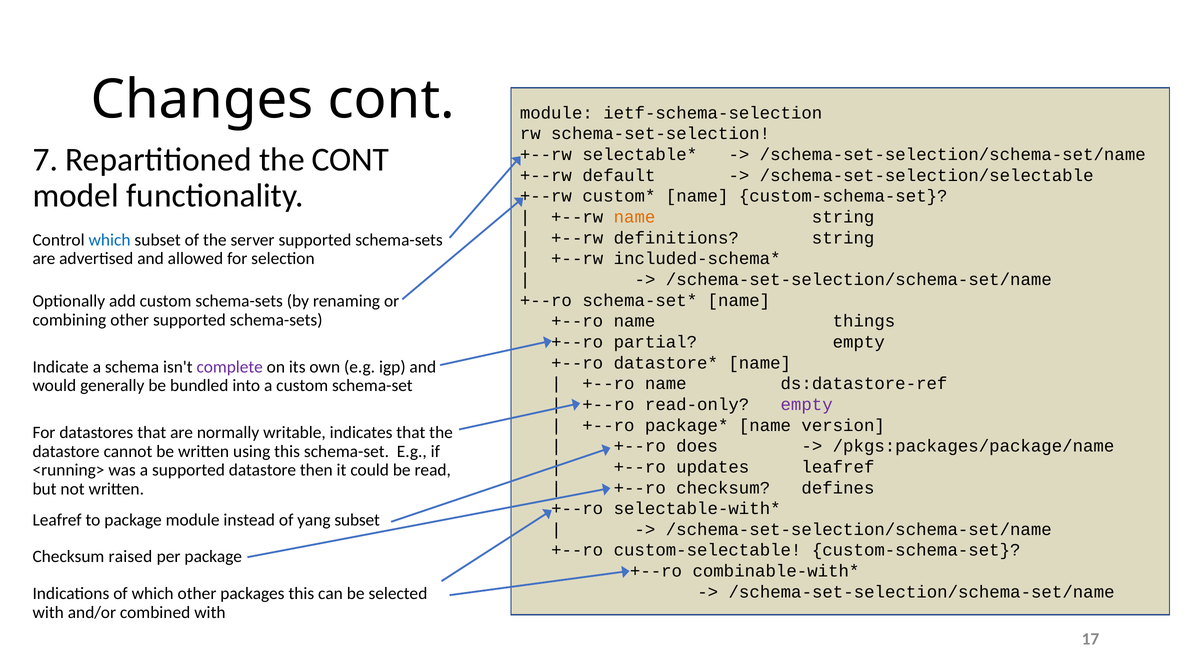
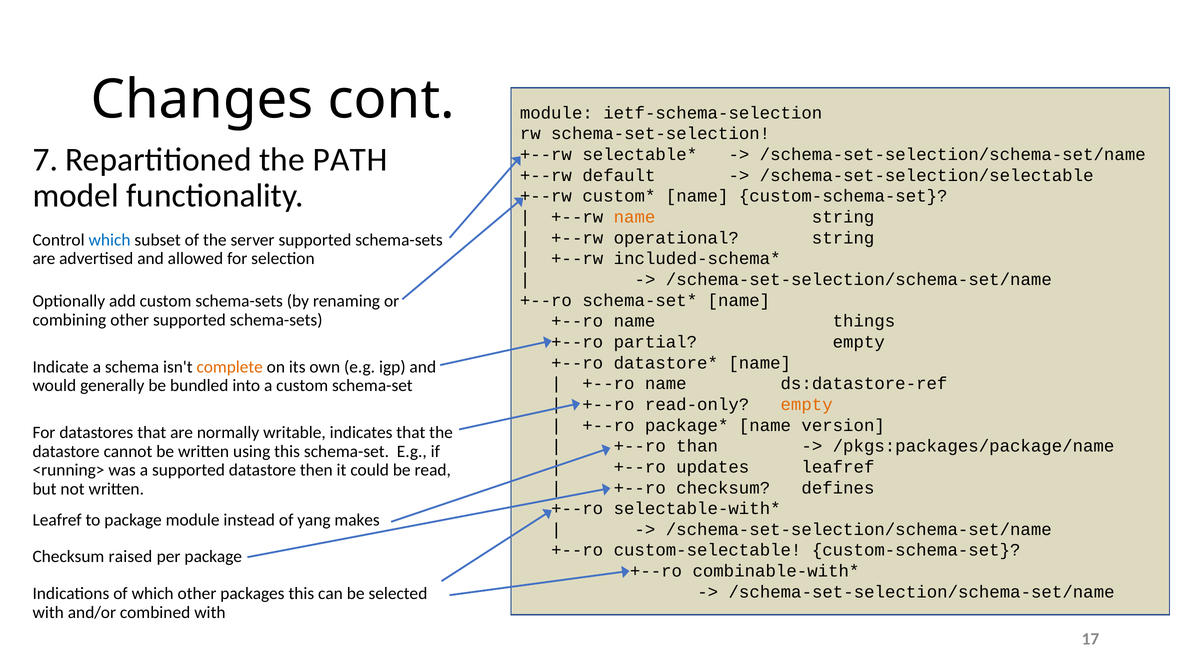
the CONT: CONT -> PATH (350, 160)
definitions: definitions -> operational (676, 238)
complete colour: purple -> orange (230, 367)
empty colour: purple -> orange (807, 405)
does: does -> than (697, 446)
yang subset: subset -> makes (357, 520)
